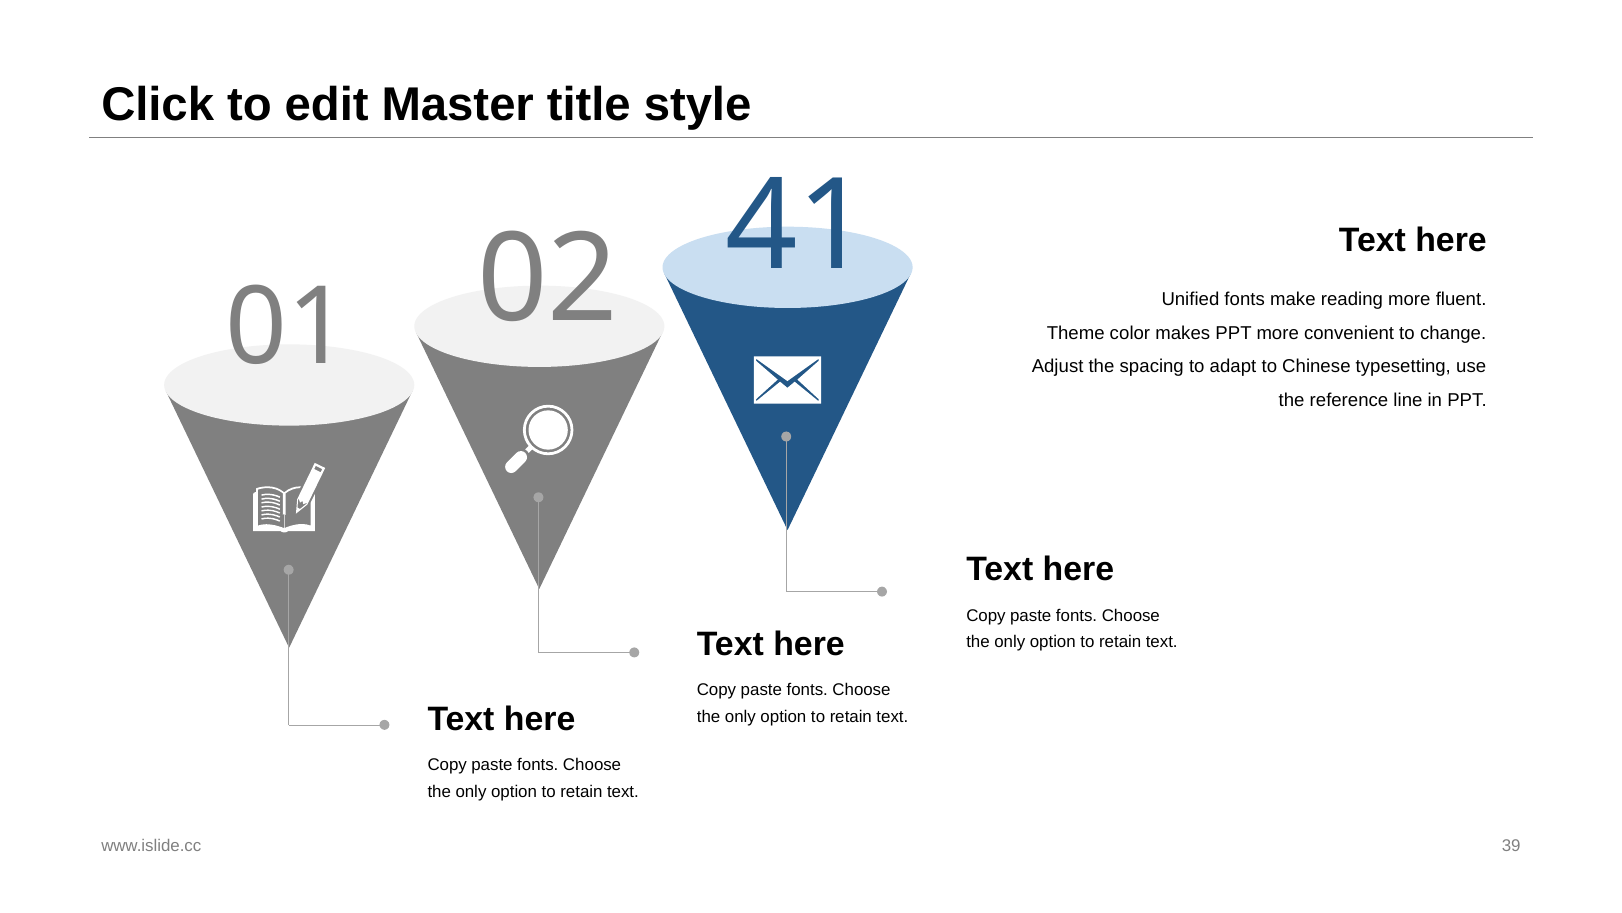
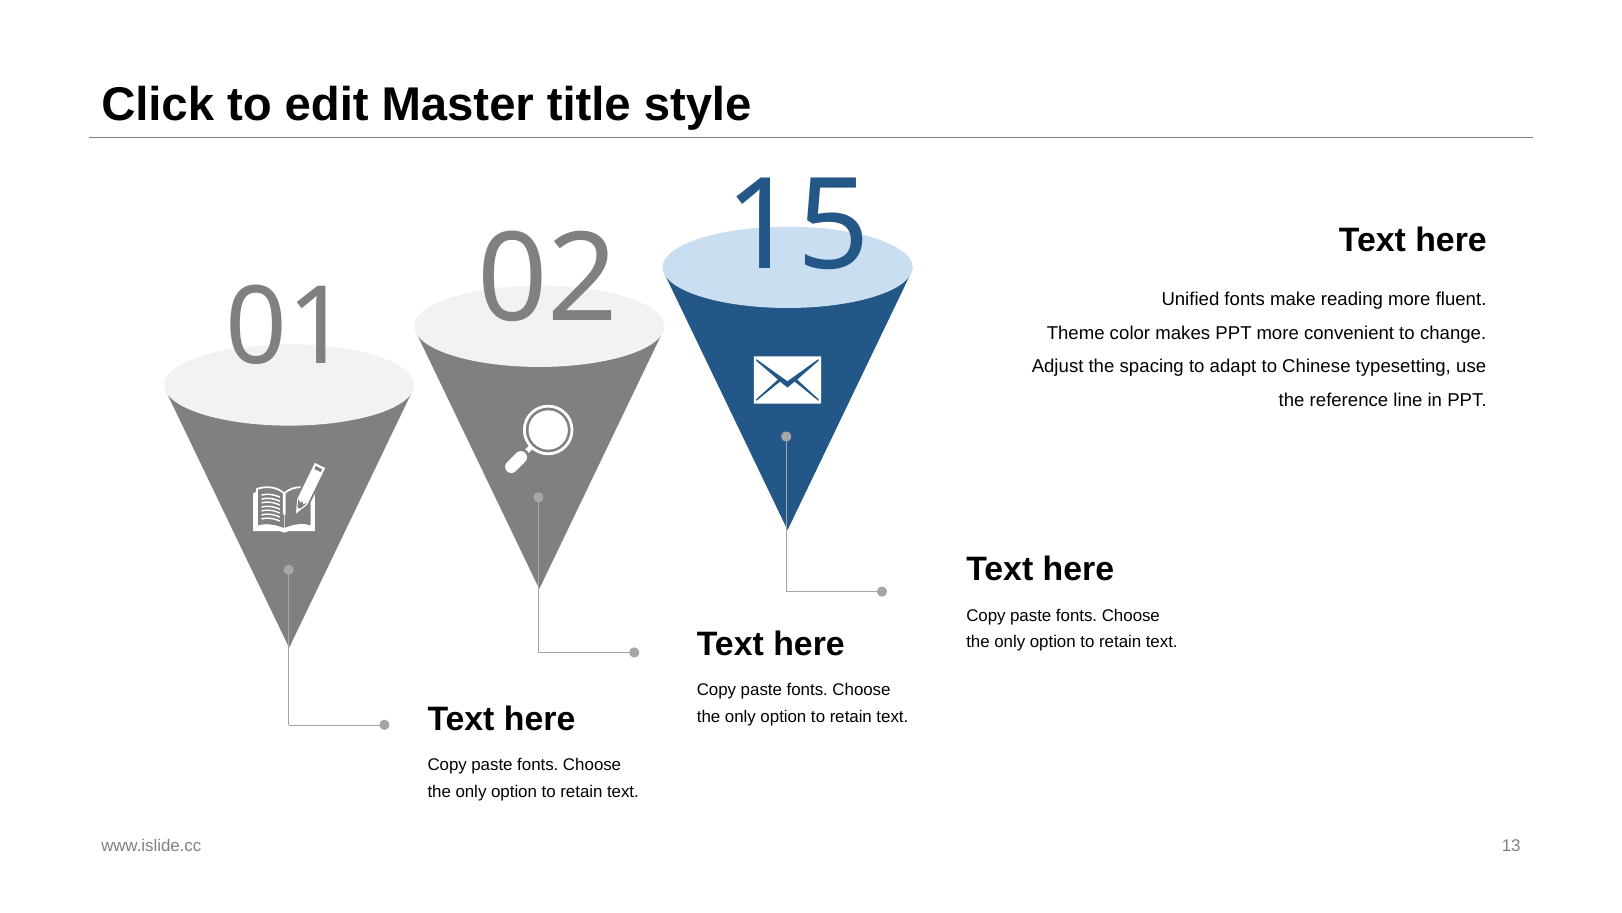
41: 41 -> 15 (798, 226)
39: 39 -> 13 (1511, 845)
